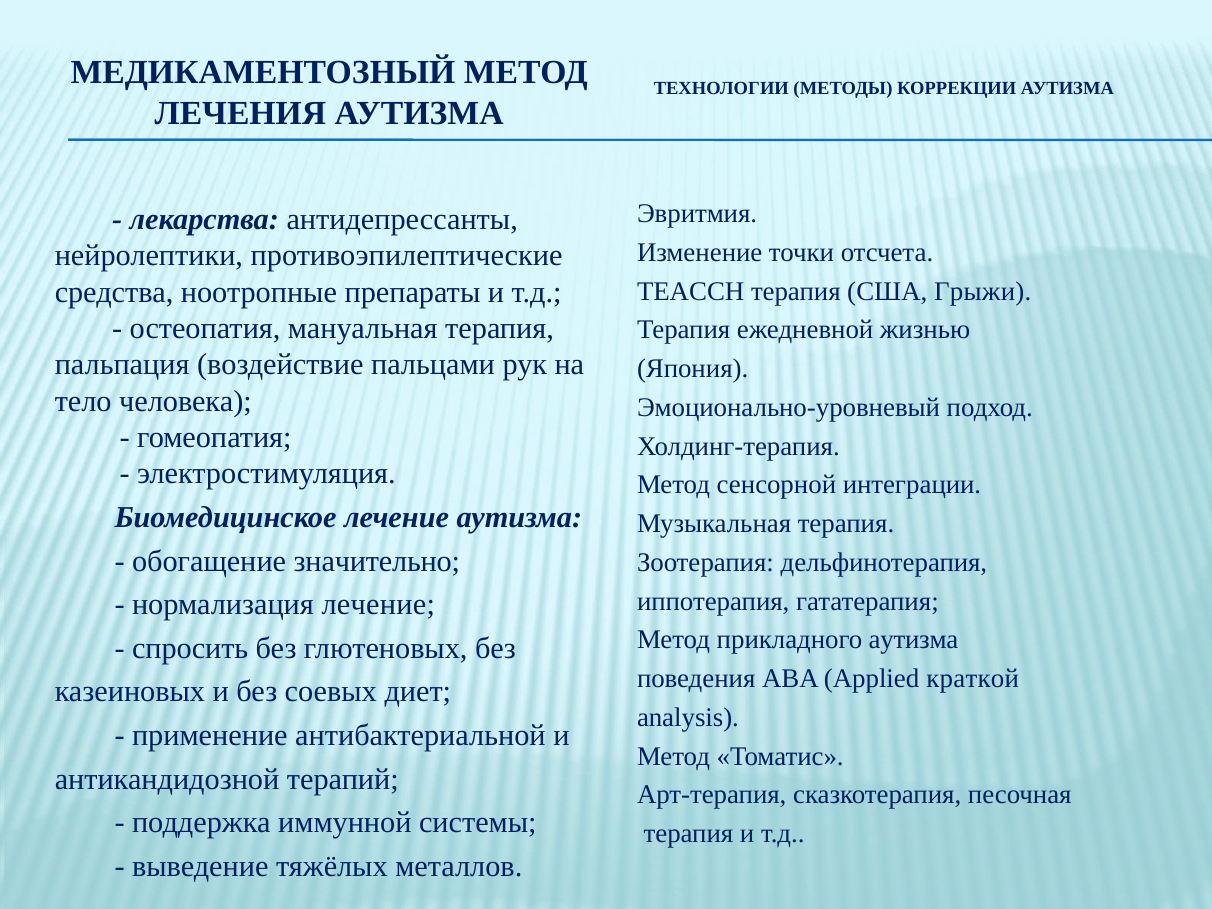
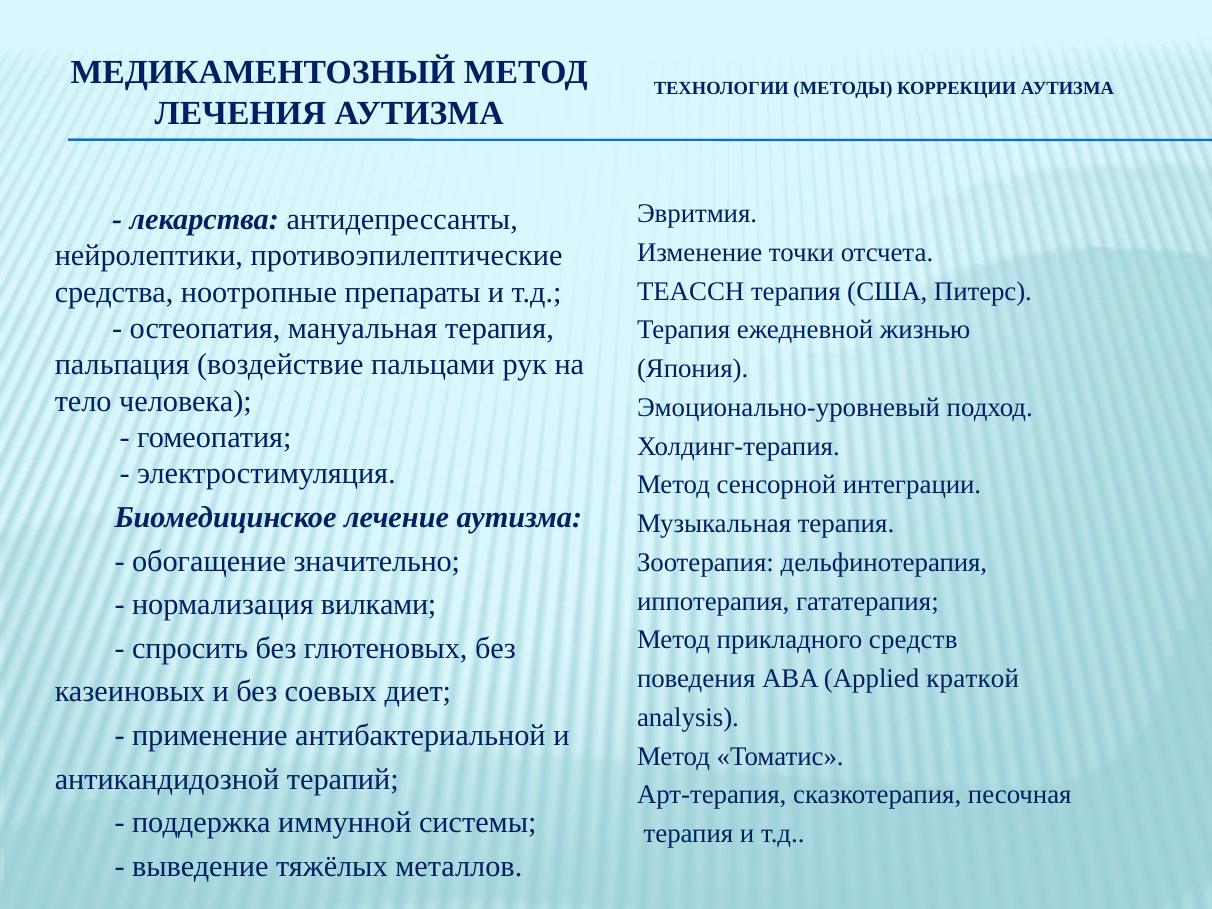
Грыжи: Грыжи -> Питерс (983, 291)
нормализация лечение: лечение -> вилками (379, 605)
прикладного аутизма: аутизма -> средств (913, 640)
